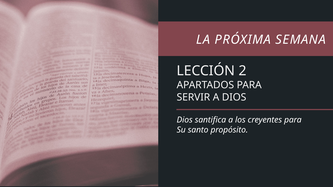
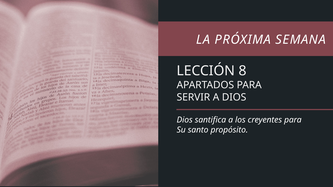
2: 2 -> 8 (243, 71)
